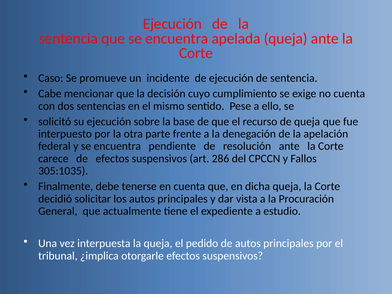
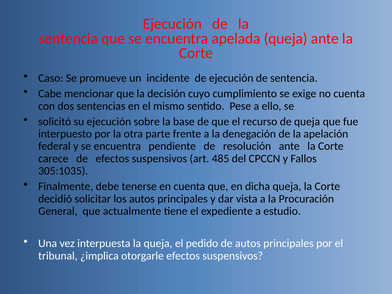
286: 286 -> 485 (220, 159)
